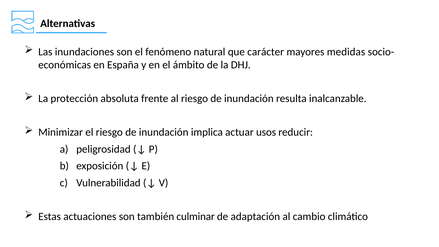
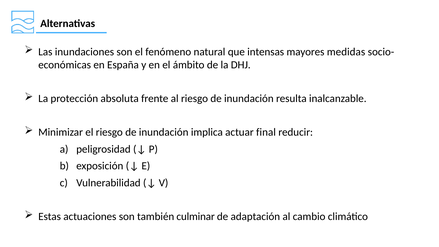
carácter: carácter -> intensas (266, 52)
usos: usos -> final (266, 132)
